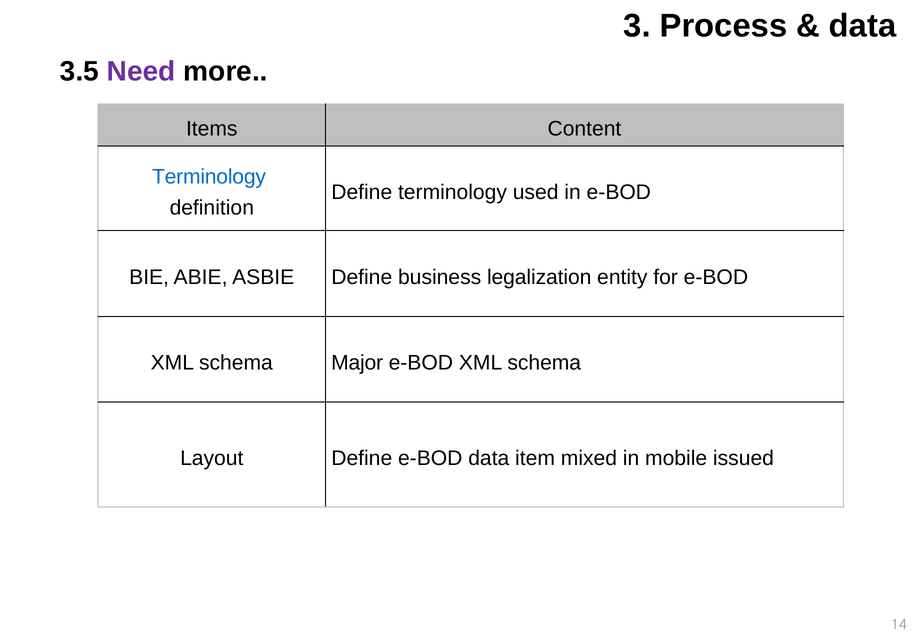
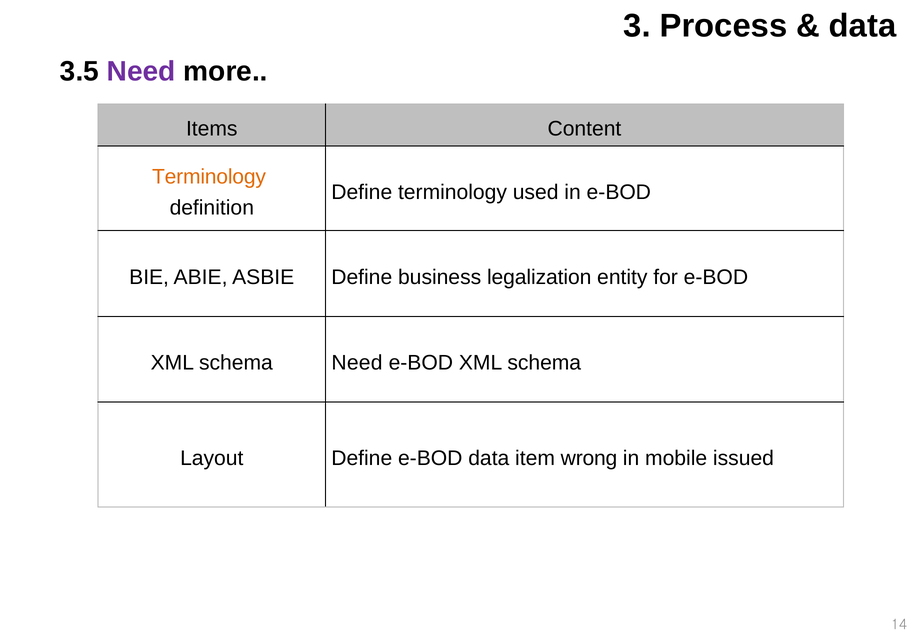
Terminology colour: blue -> orange (209, 177)
schema Major: Major -> Need (357, 363)
mixed: mixed -> wrong (589, 458)
